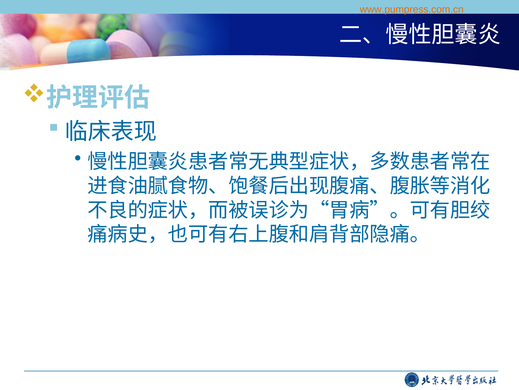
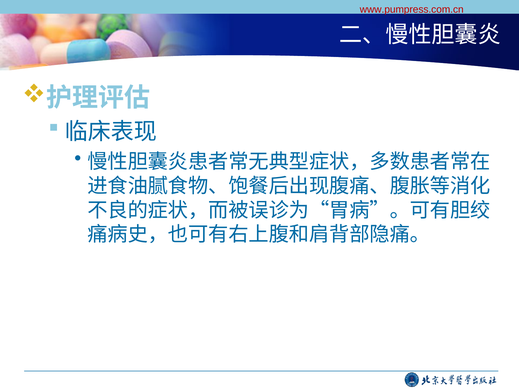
www.pumpress.com.cn colour: orange -> red (412, 9)
